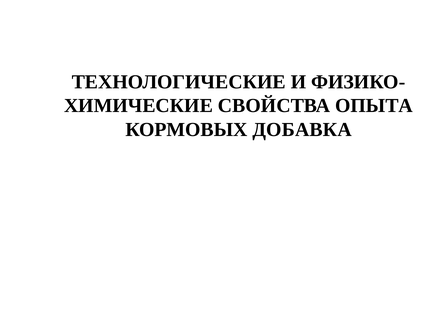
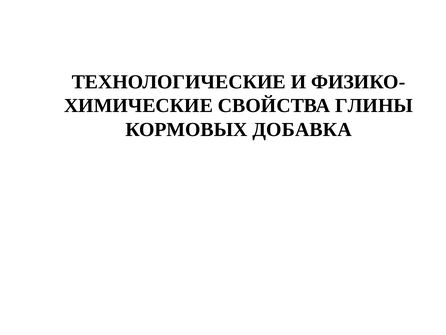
ОПЫТА: ОПЫТА -> ГЛИНЫ (374, 105)
